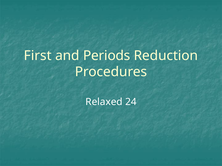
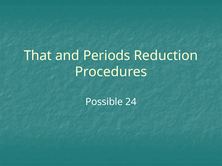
First: First -> That (38, 56)
Relaxed: Relaxed -> Possible (104, 102)
